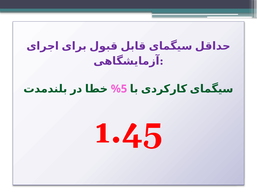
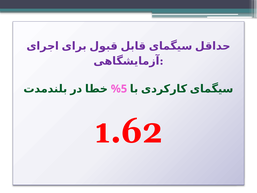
1.45: 1.45 -> 1.62 (129, 131)
